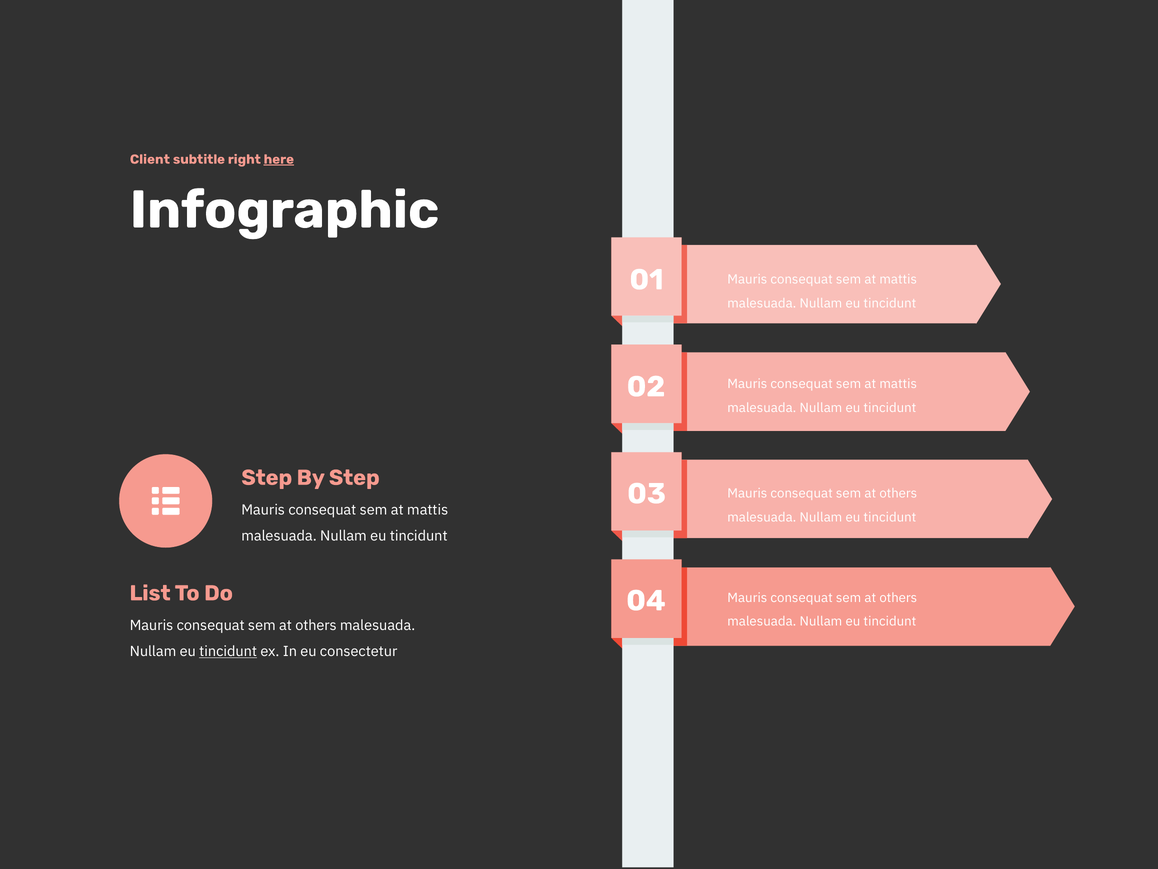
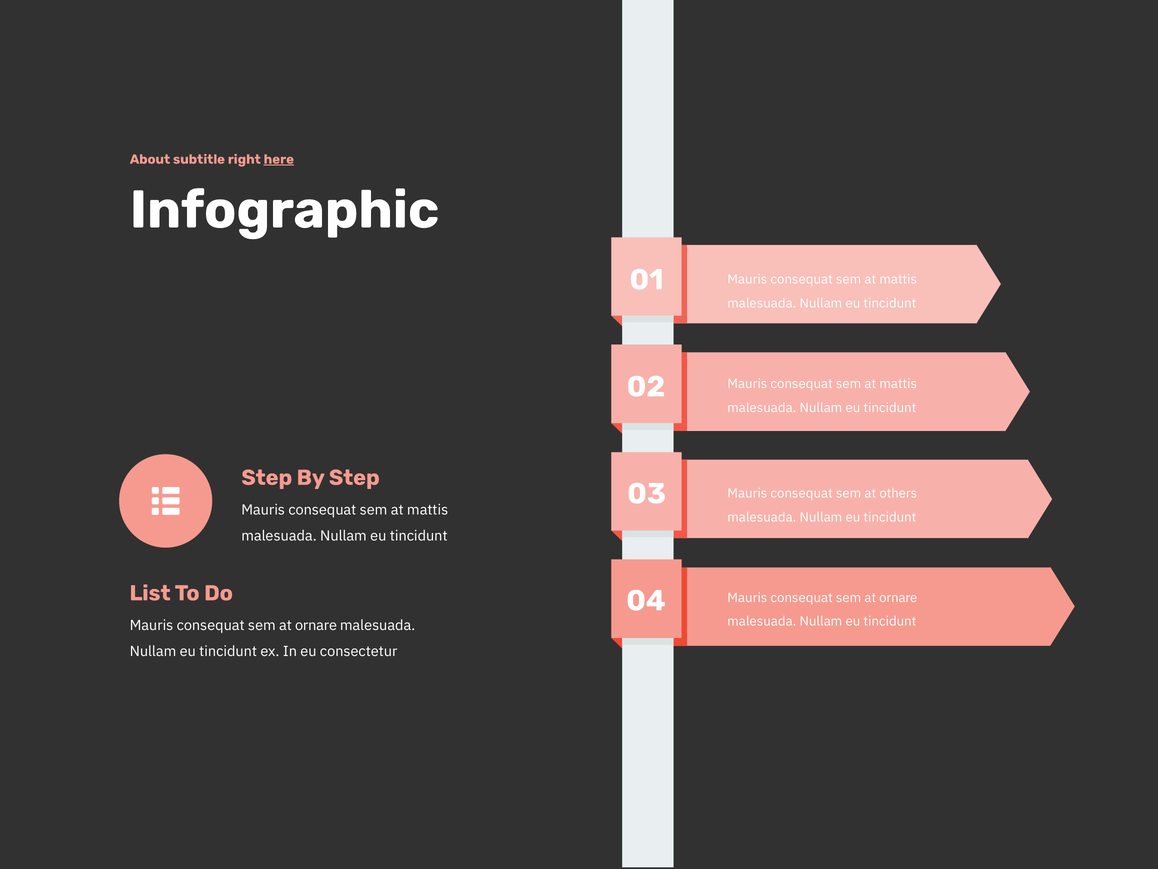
Client: Client -> About (150, 159)
others: others -> ornare (898, 597)
others: others -> ornare (316, 625)
tincidunt underline: present -> none (228, 651)
